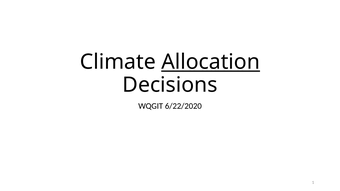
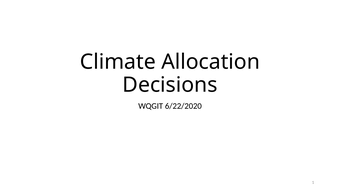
Allocation underline: present -> none (211, 62)
